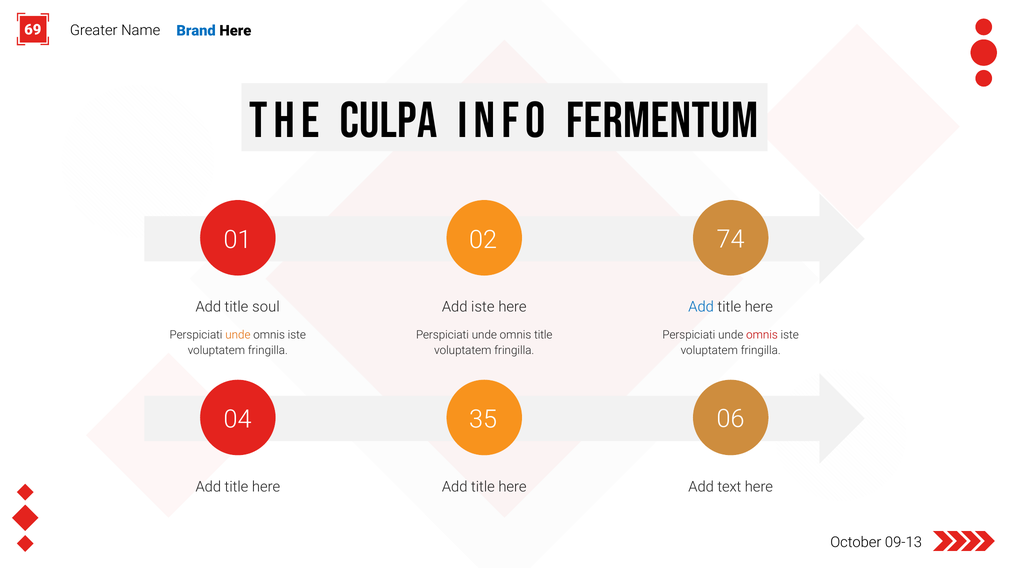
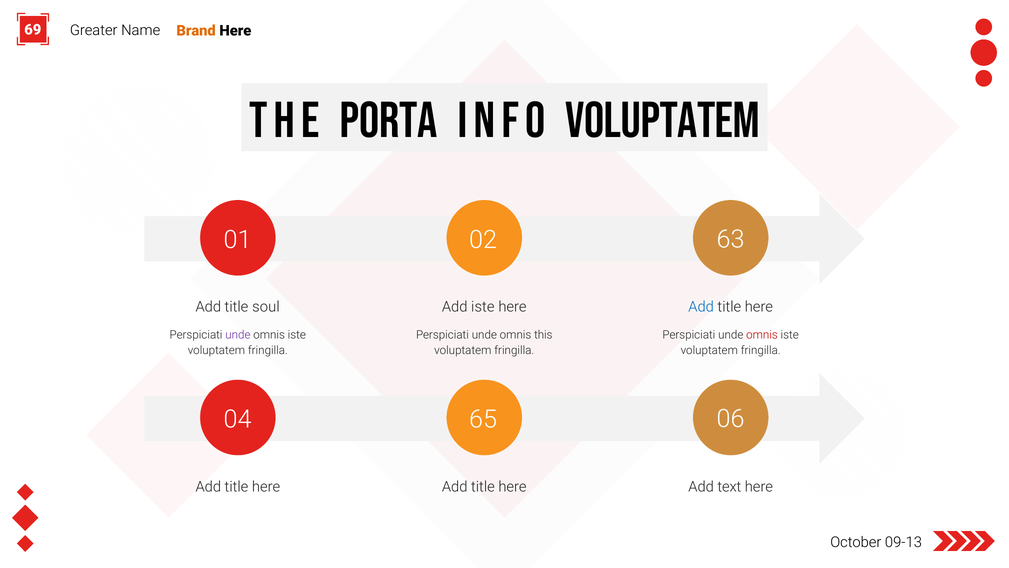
Brand colour: blue -> orange (196, 31)
culpa: culpa -> porta (389, 121)
info fermentum: fermentum -> voluptatem (663, 121)
74: 74 -> 63 (731, 239)
unde colour: orange -> purple (238, 335)
omnis title: title -> this (543, 335)
35: 35 -> 65 (483, 419)
